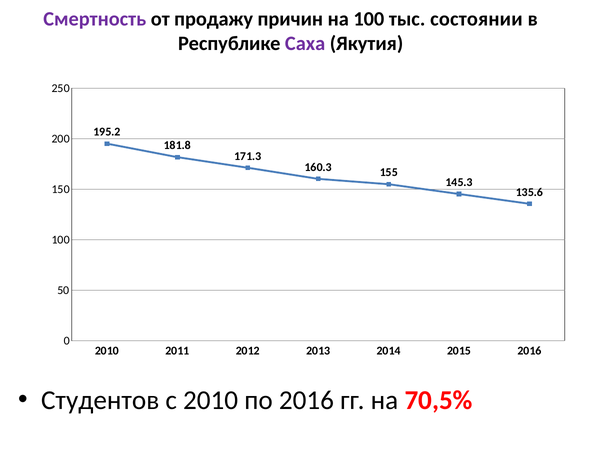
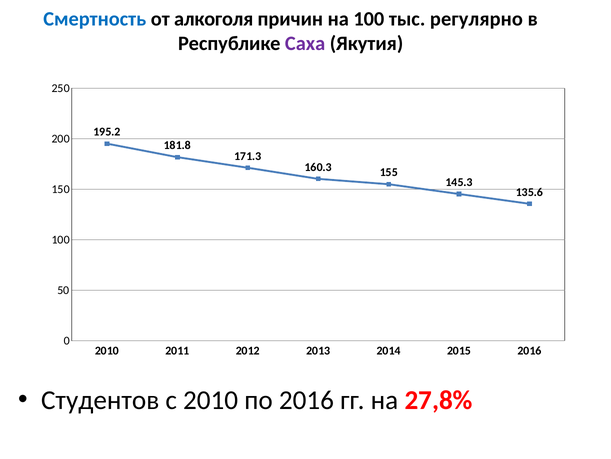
Смертность colour: purple -> blue (95, 19)
продажу: продажу -> алкоголя (214, 19)
состоянии: состоянии -> регулярно (476, 19)
70,5%: 70,5% -> 27,8% (439, 400)
